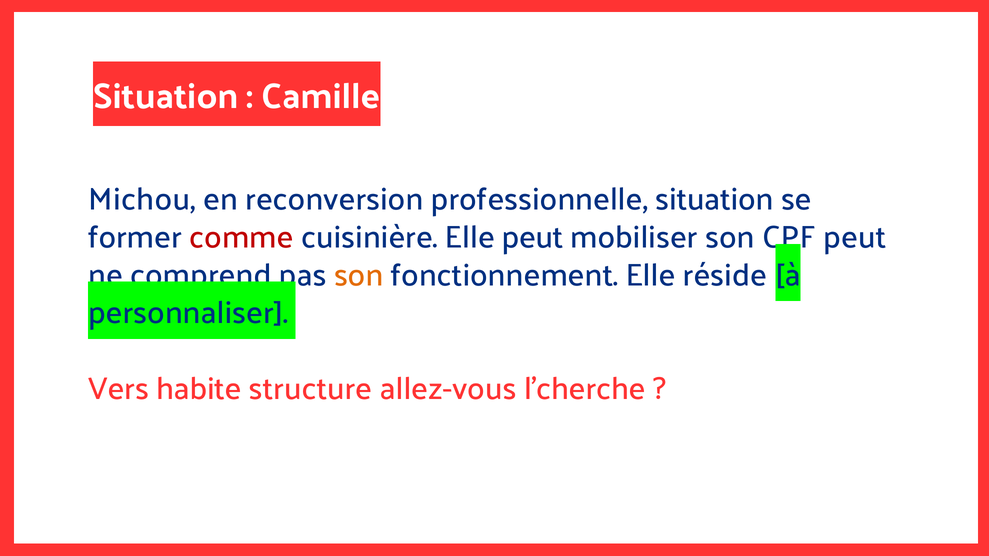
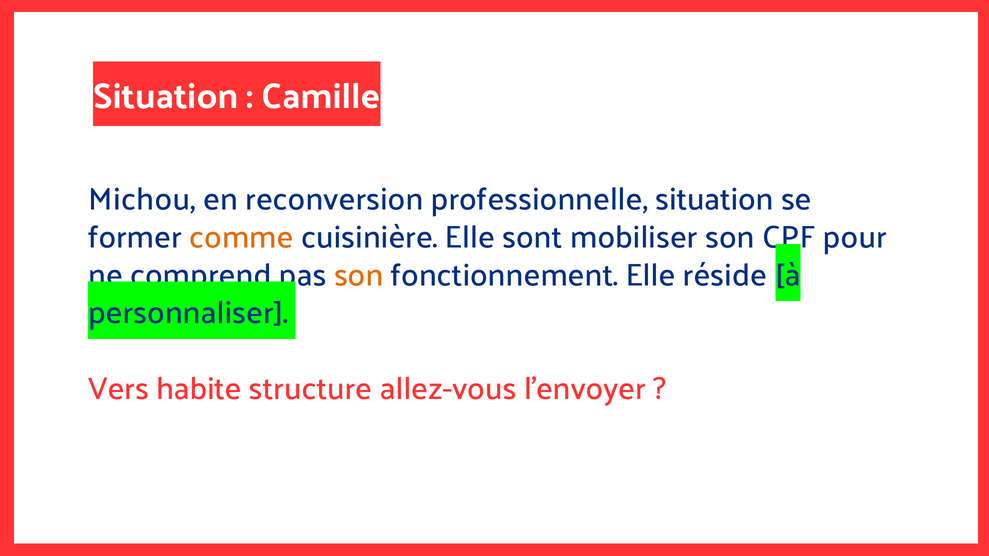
comme colour: red -> orange (242, 237)
Elle peut: peut -> sont (532, 237)
peut: peut -> pour (855, 237)
l’cherche: l’cherche -> l’envoyer (585, 389)
